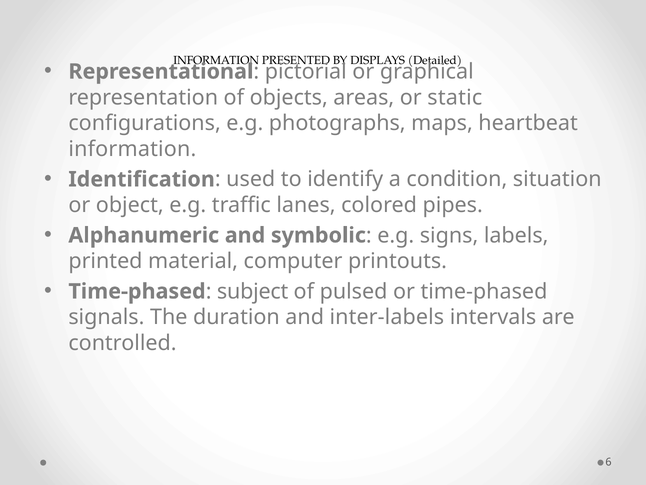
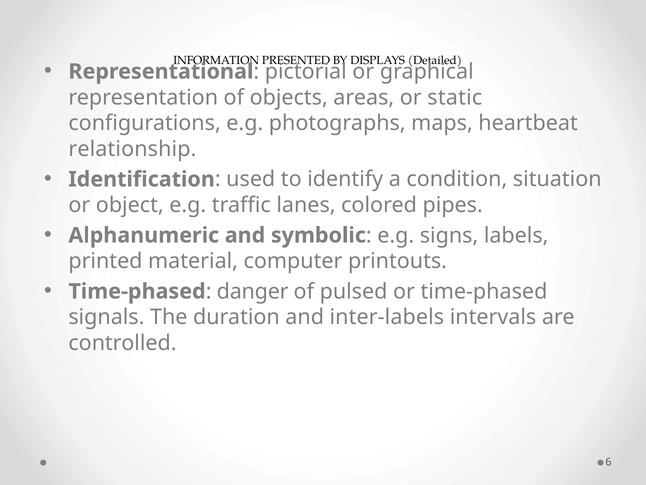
information: information -> relationship (132, 149)
subject: subject -> danger (253, 291)
